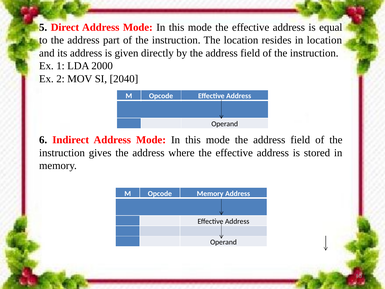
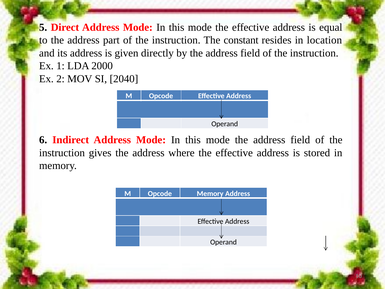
The location: location -> constant (241, 40)
